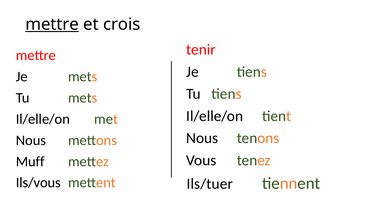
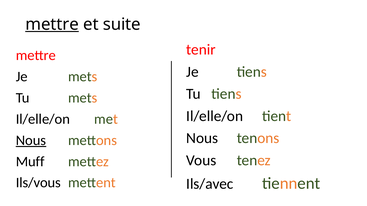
crois: crois -> suite (122, 24)
Nous underline: none -> present (31, 141)
Ils/tuer: Ils/tuer -> Ils/avec (210, 184)
